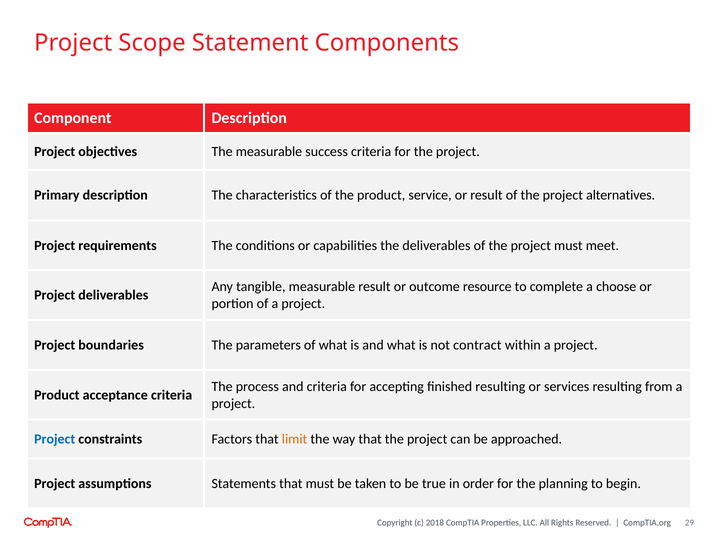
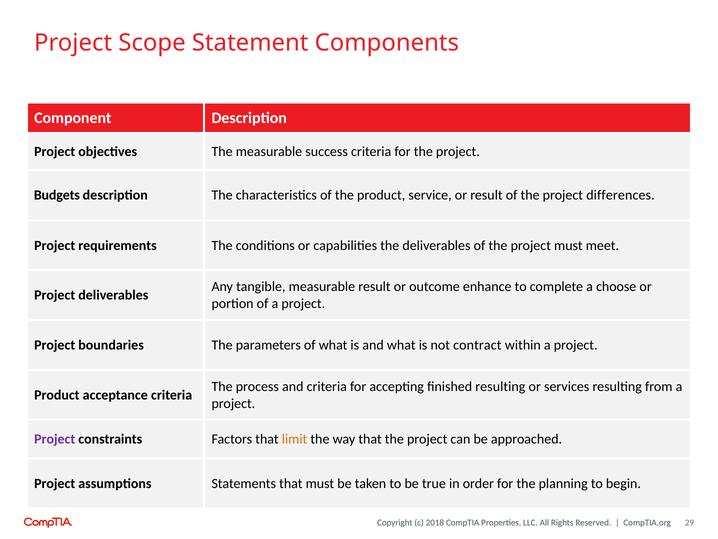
Primary: Primary -> Budgets (57, 195)
alternatives: alternatives -> differences (621, 195)
resource: resource -> enhance (487, 286)
Project colour: blue -> purple (55, 439)
